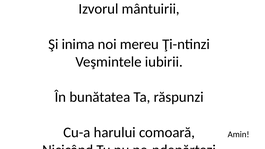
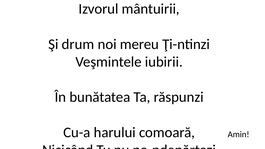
inima: inima -> drum (78, 44)
